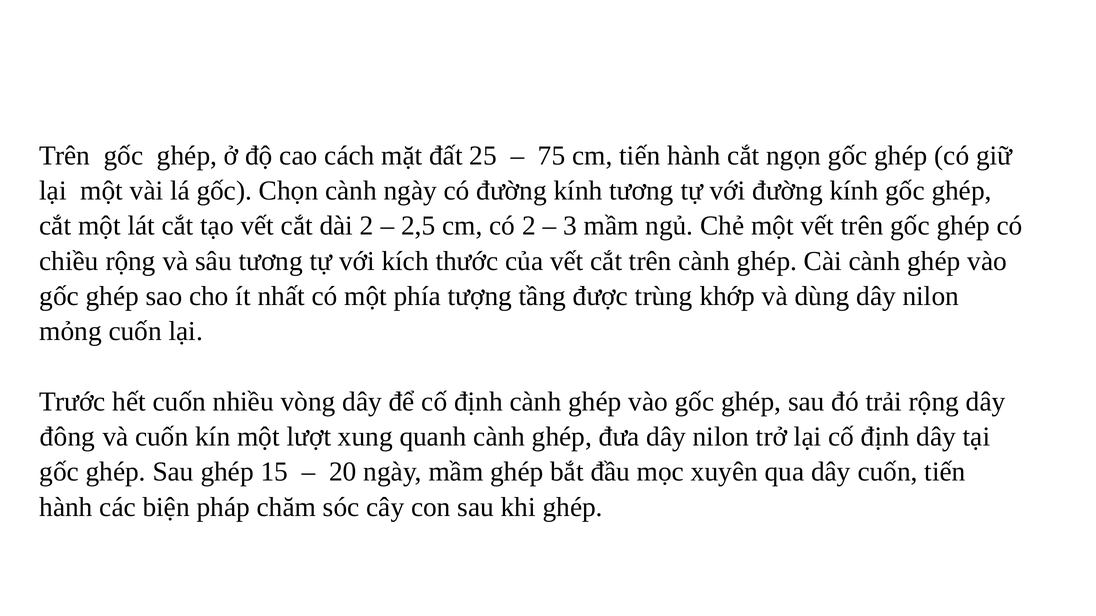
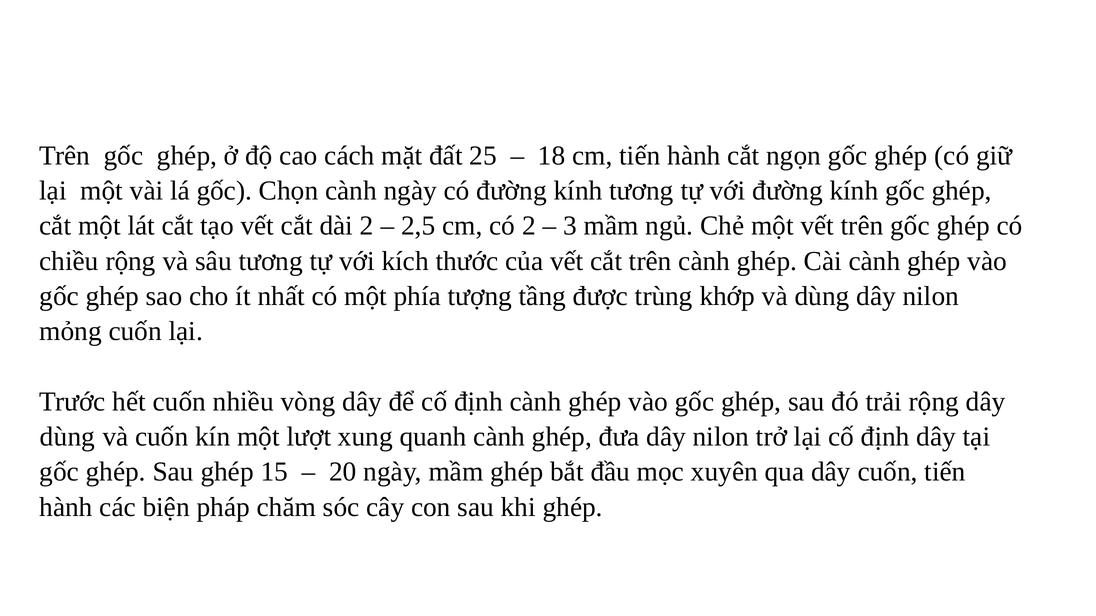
75: 75 -> 18 (552, 156)
đông: đông -> dùng (67, 437)
